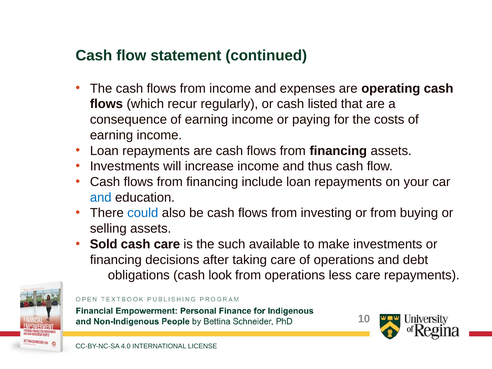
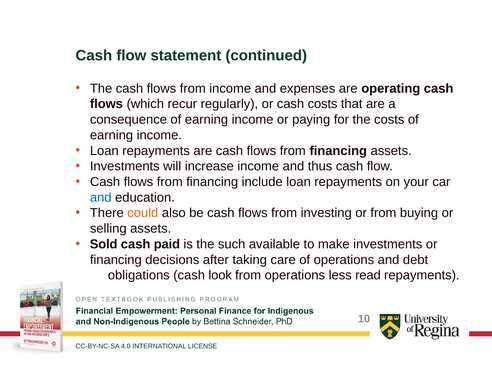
cash listed: listed -> costs (323, 104)
could colour: blue -> orange (143, 213)
cash care: care -> paid (167, 244)
less care: care -> read (368, 275)
